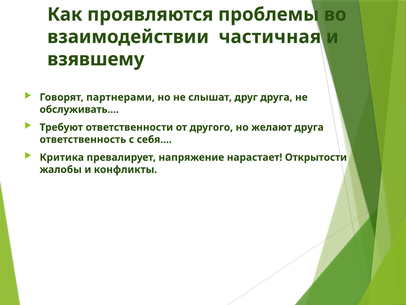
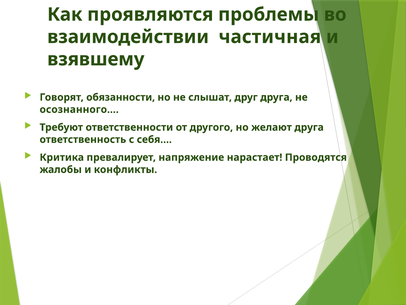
партнерами: партнерами -> обязанности (121, 97)
обслуживать…: обслуживать… -> осознанного… (79, 109)
Открытости: Открытости -> Проводятся (316, 157)
